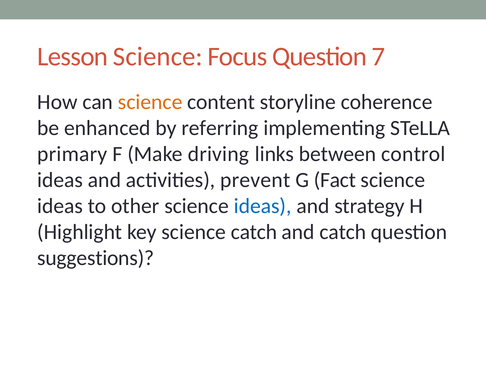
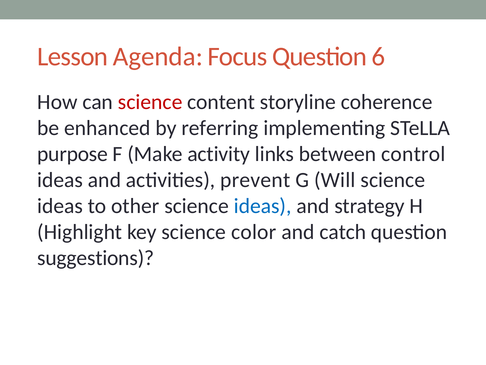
Lesson Science: Science -> Agenda (158, 57)
7: 7 -> 6 (378, 57)
science colour: orange -> red (150, 102)
primary: primary -> purpose (73, 154)
driving: driving -> activity (219, 154)
Fact: Fact -> Will (335, 180)
science catch: catch -> color (254, 232)
